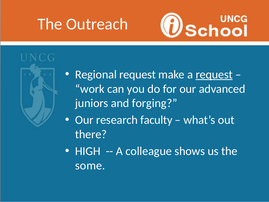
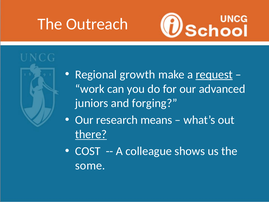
Regional request: request -> growth (137, 74)
faculty: faculty -> means (156, 120)
there underline: none -> present (91, 134)
HIGH: HIGH -> COST (88, 151)
